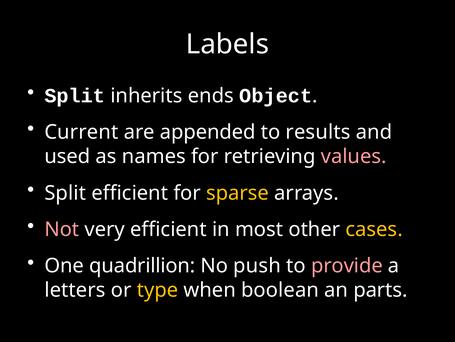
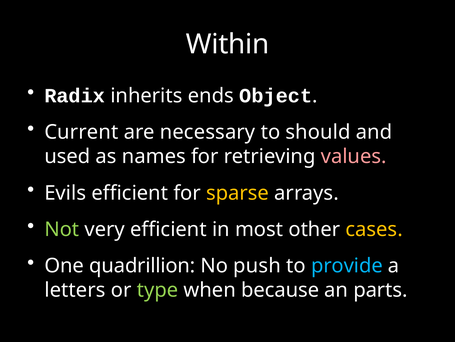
Labels: Labels -> Within (228, 44)
Split: Split -> Radix (75, 95)
appended: appended -> necessary (208, 132)
results: results -> should (318, 132)
Split: Split -> Evils (65, 193)
Not colour: pink -> light green (62, 229)
provide colour: pink -> light blue (347, 265)
type colour: yellow -> light green (158, 290)
boolean: boolean -> because (280, 290)
